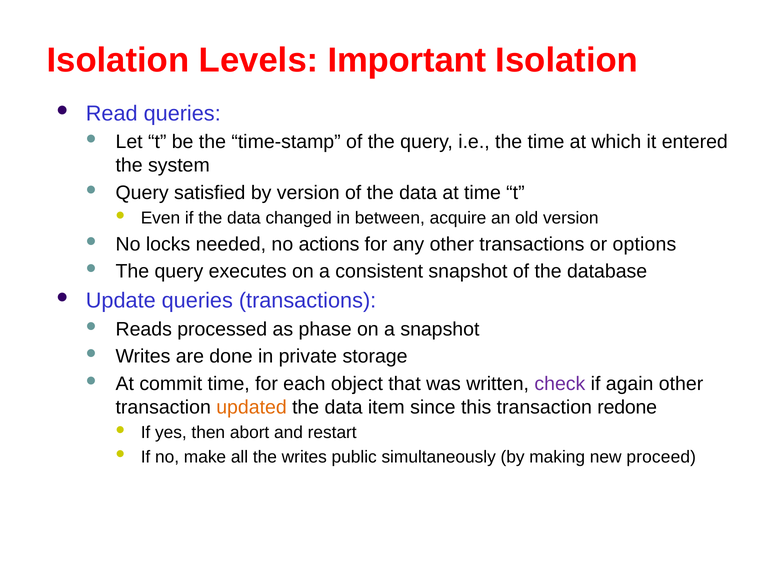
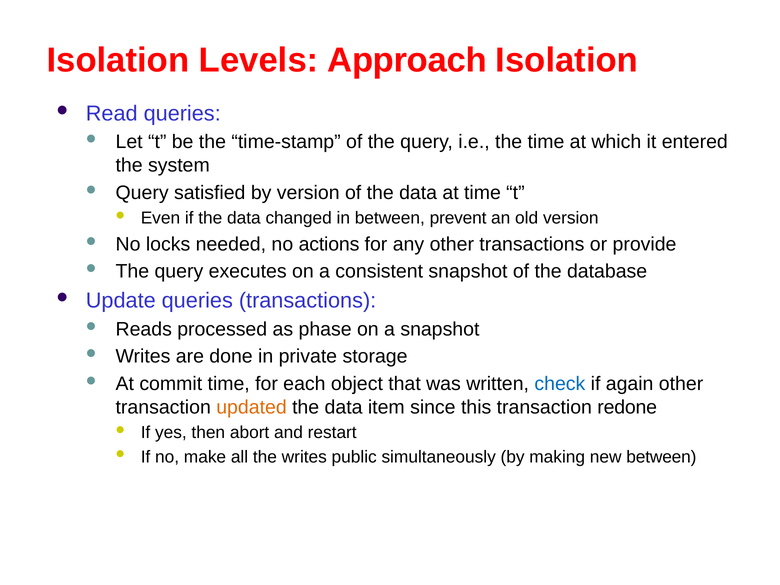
Important: Important -> Approach (407, 60)
acquire: acquire -> prevent (458, 218)
options: options -> provide (645, 244)
check colour: purple -> blue (560, 384)
new proceed: proceed -> between (661, 457)
